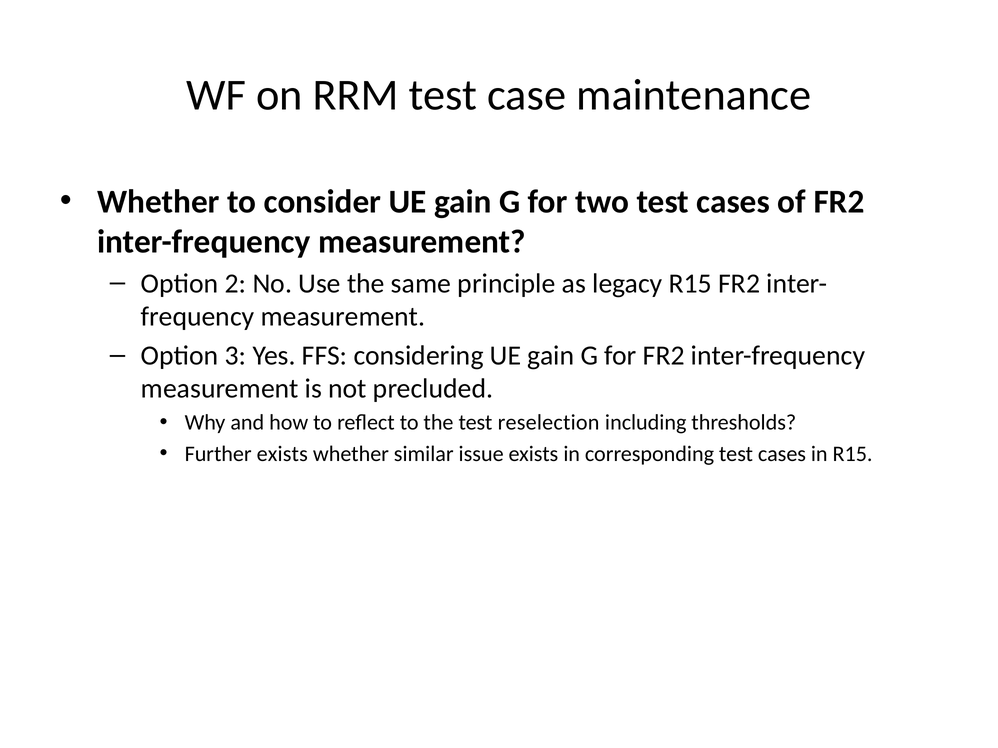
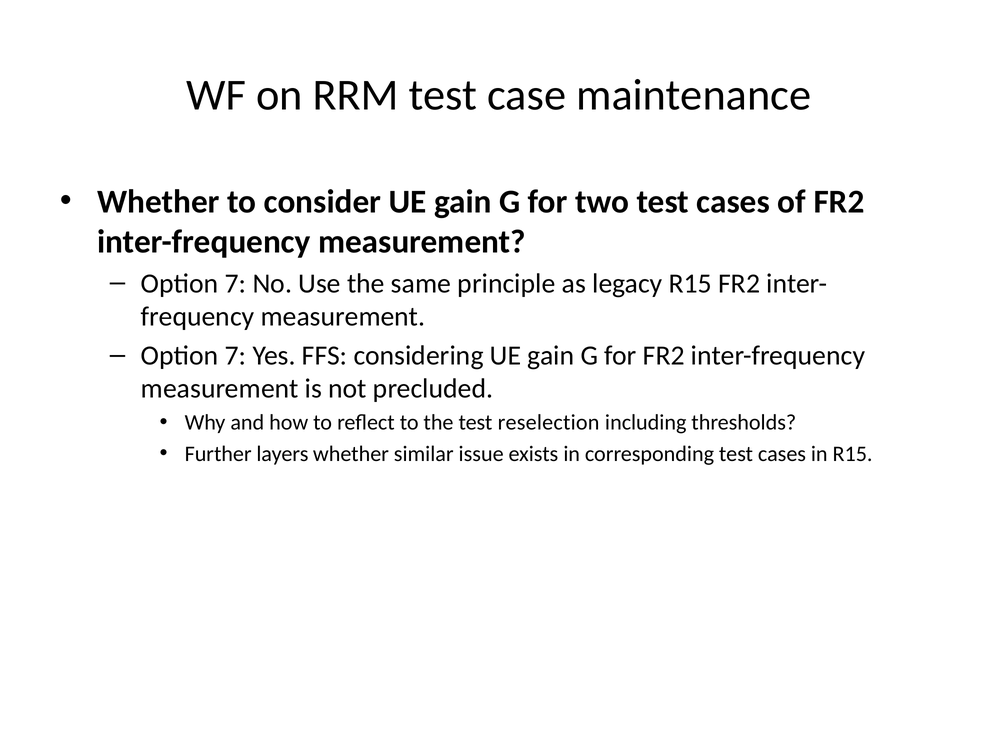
2: 2 -> 7 (235, 284)
3: 3 -> 7 (235, 356)
Further exists: exists -> layers (282, 454)
